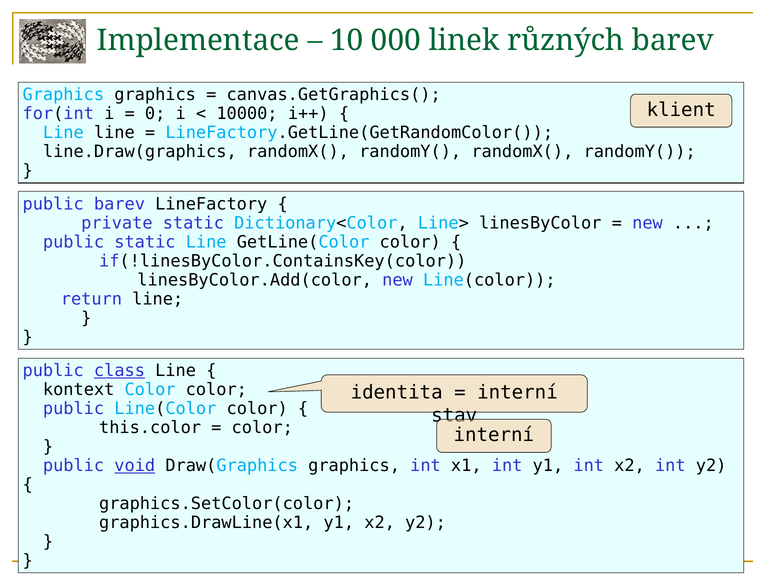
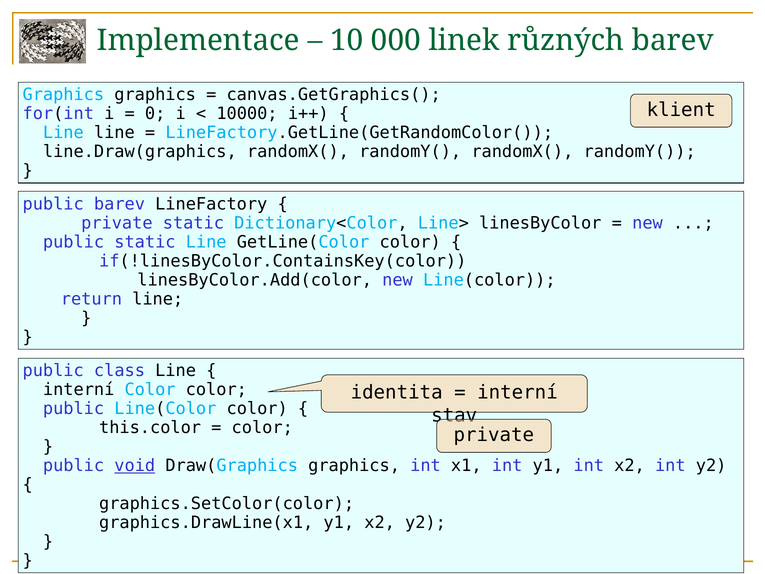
class underline: present -> none (119, 370)
kontext: kontext -> interní (79, 389)
interní: interní -> private (494, 435)
